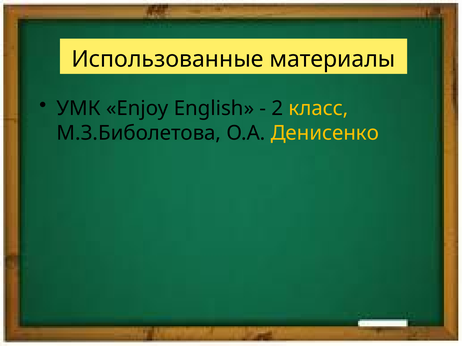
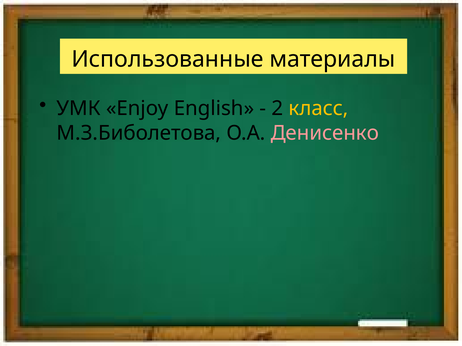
Денисенко colour: yellow -> pink (325, 133)
